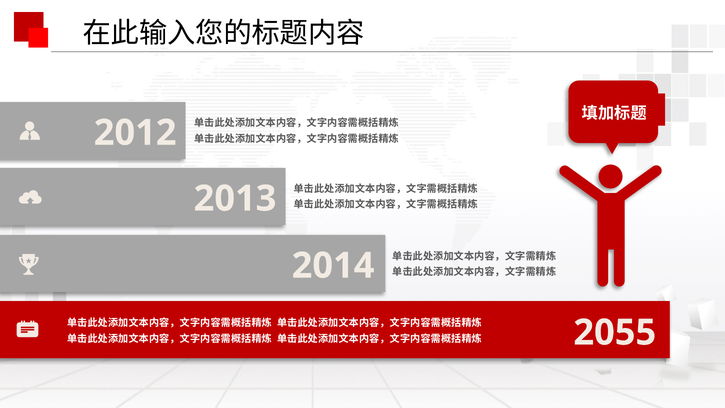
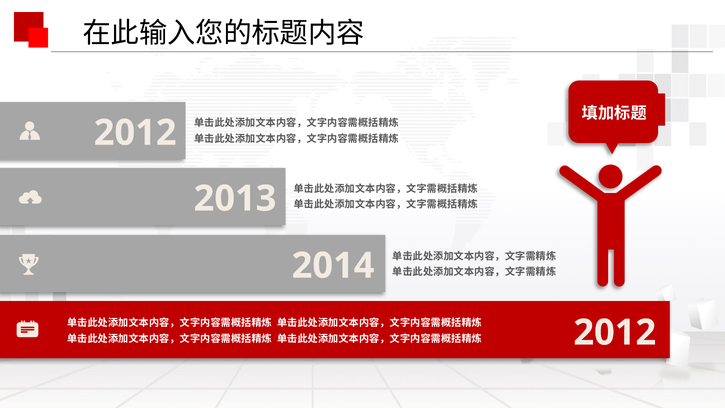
2055: 2055 -> 2012 (615, 332)
